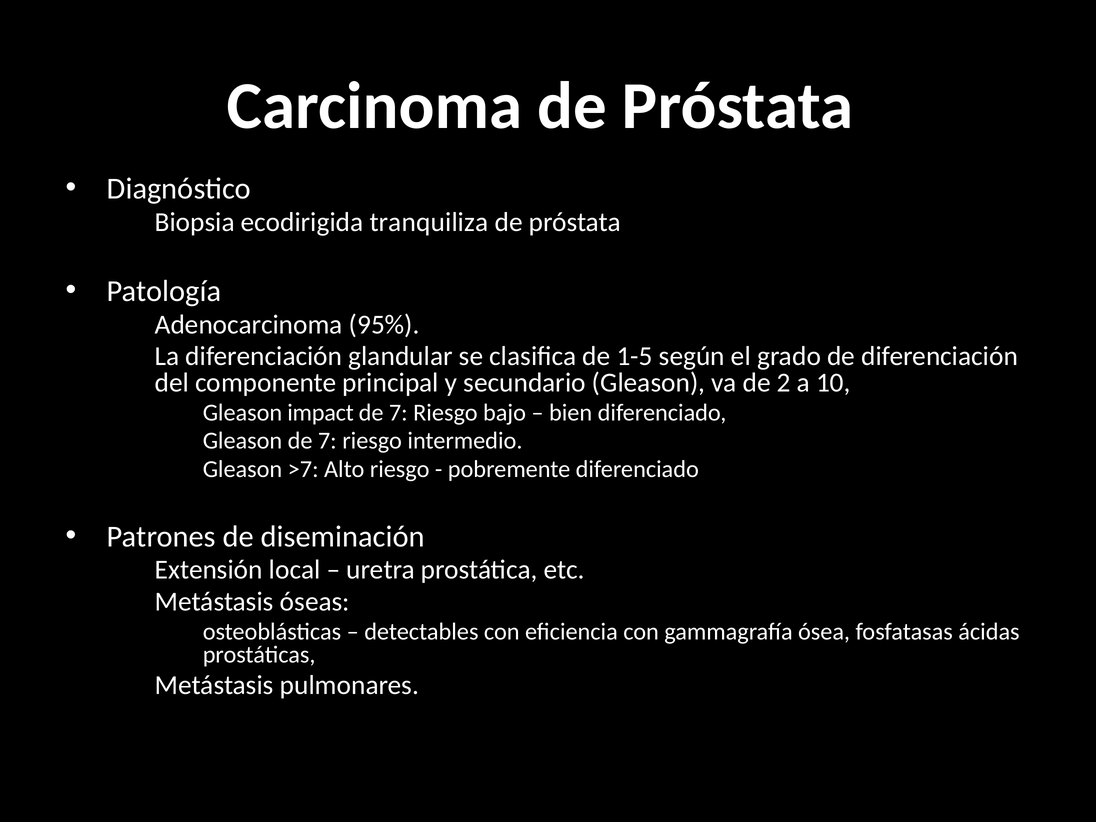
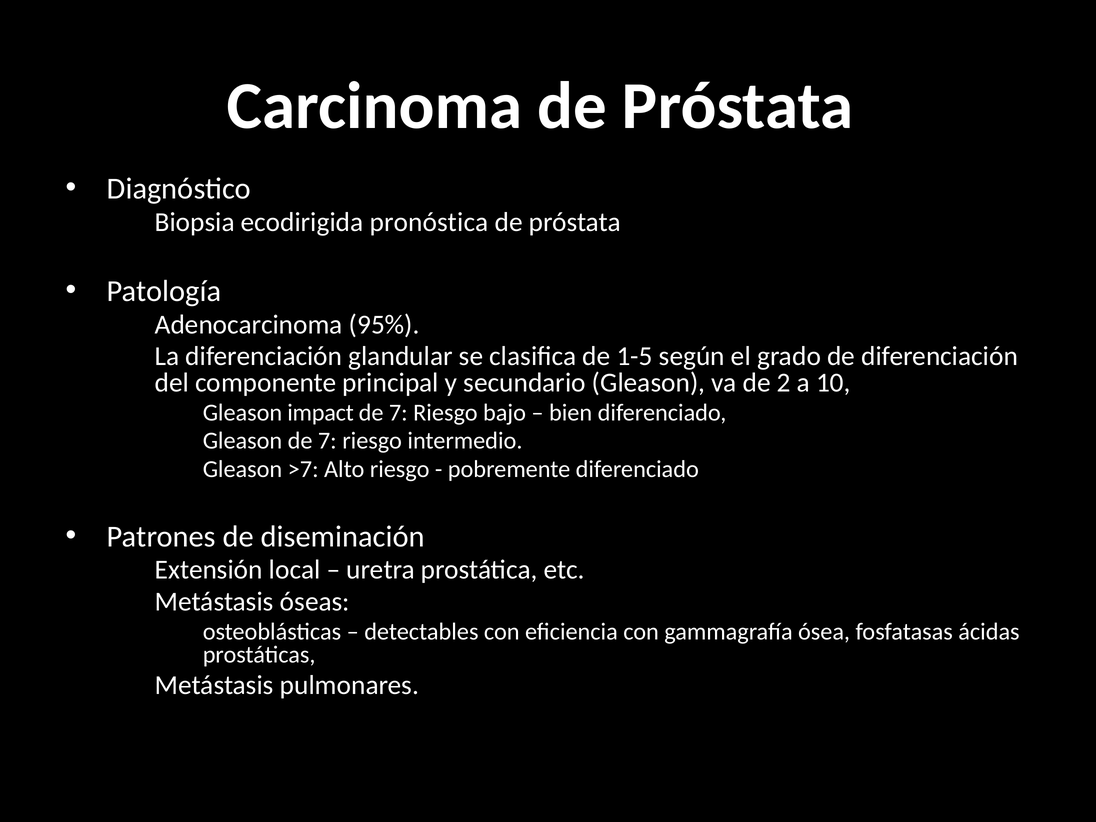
tranquiliza: tranquiliza -> pronóstica (429, 222)
